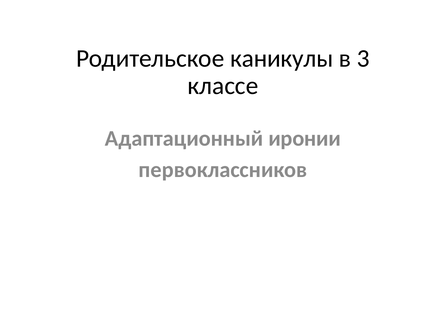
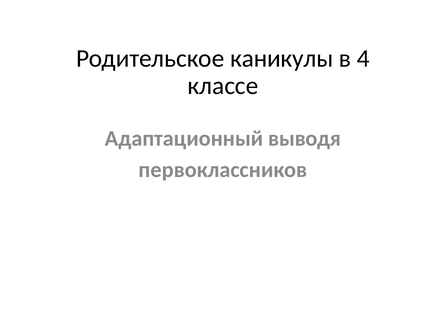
3: 3 -> 4 (363, 58)
иронии: иронии -> выводя (305, 139)
